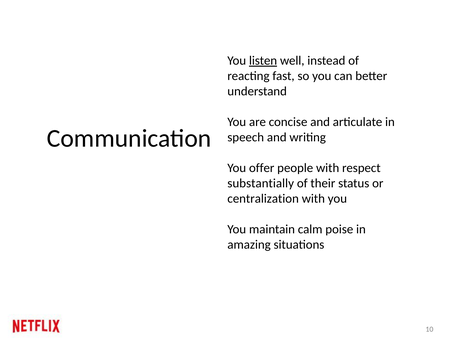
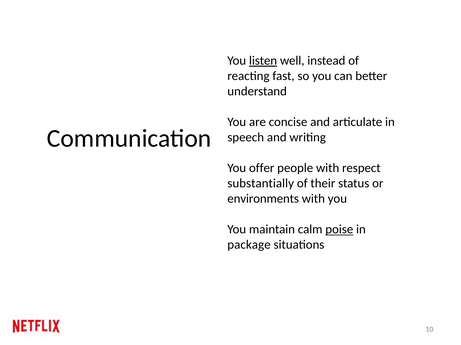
centralization: centralization -> environments (263, 199)
poise underline: none -> present (339, 230)
amazing: amazing -> package (249, 245)
